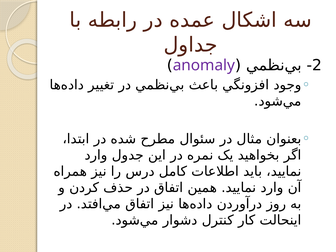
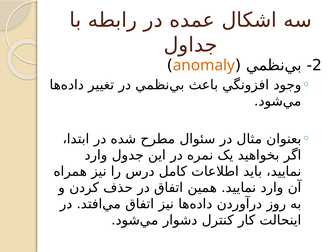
anomaly colour: purple -> orange (204, 65)
